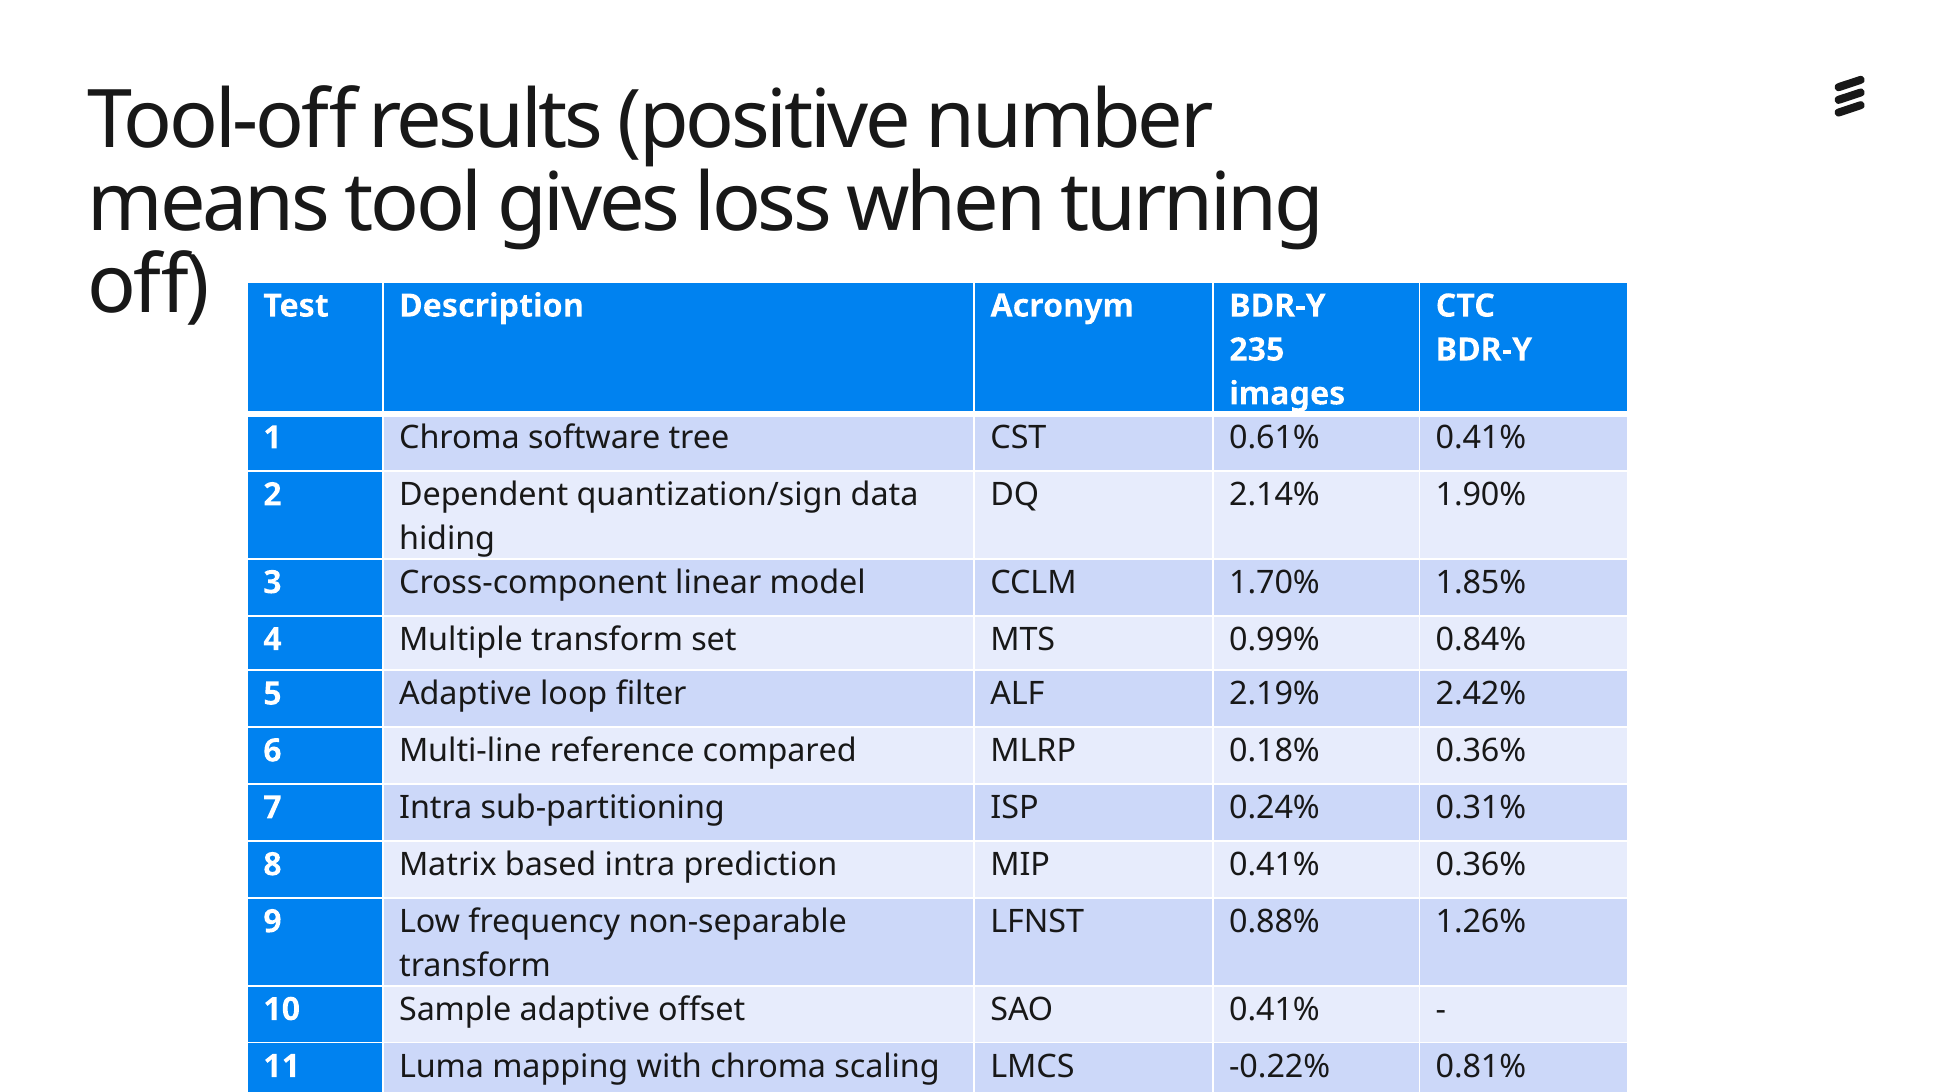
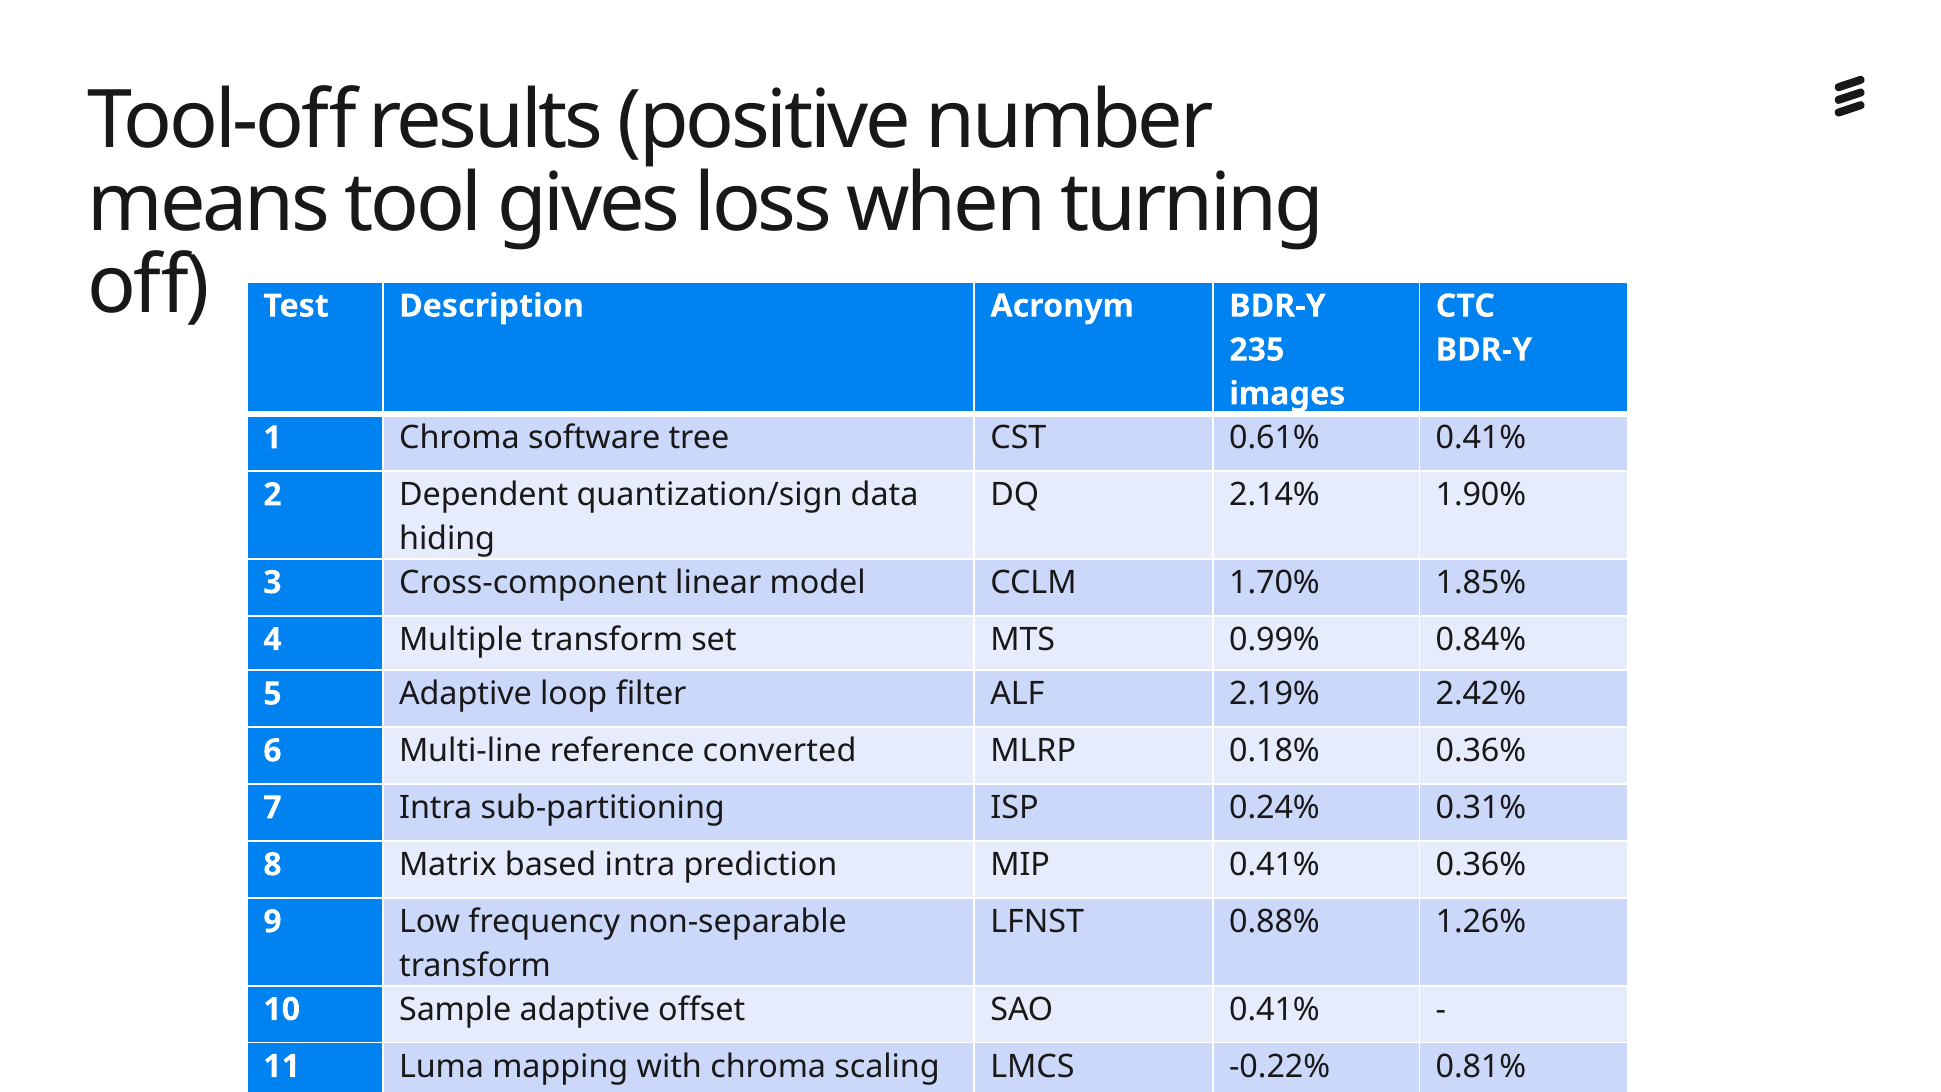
compared: compared -> converted (780, 751)
